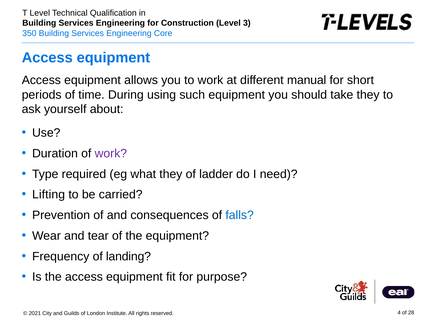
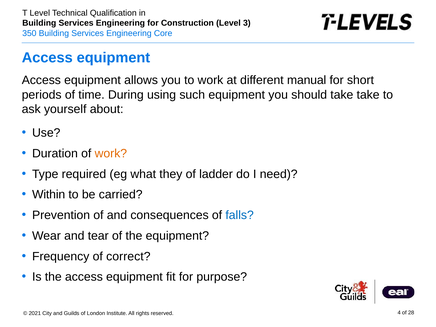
take they: they -> take (368, 95)
work colour: purple -> orange (111, 153)
Lifting: Lifting -> Within (49, 195)
landing: landing -> correct (128, 256)
